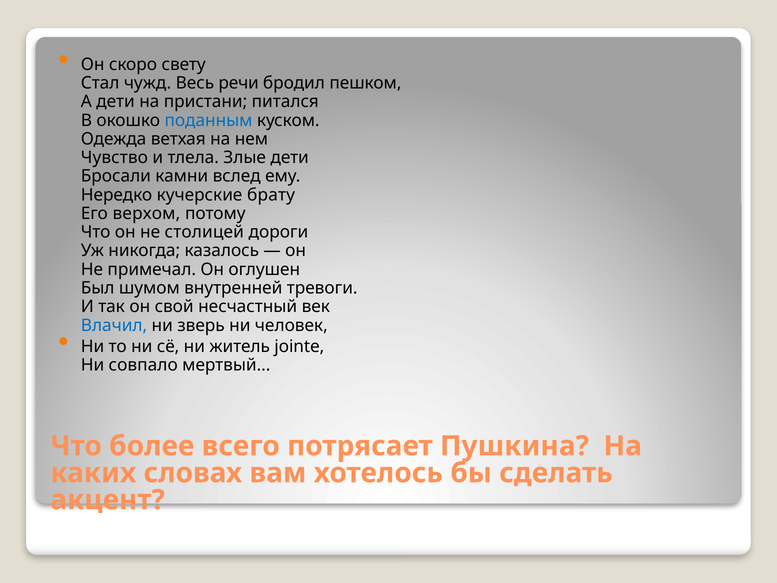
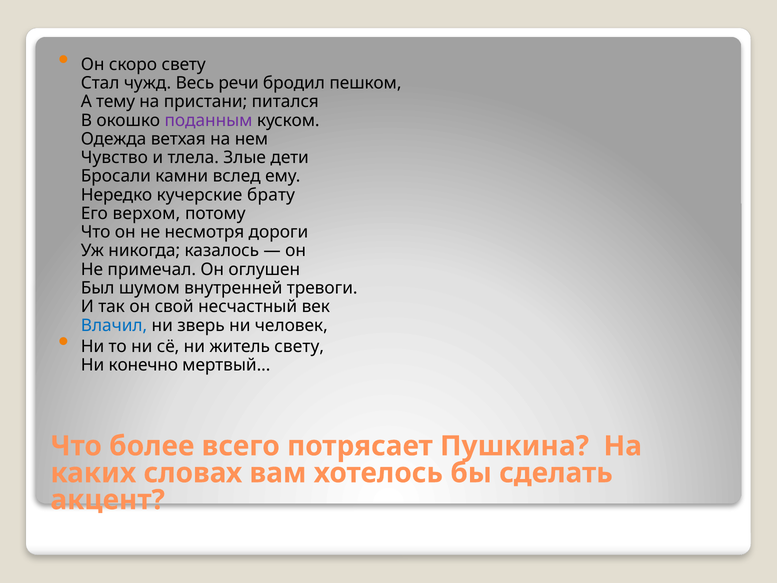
А дети: дети -> тему (116, 102)
поданным colour: blue -> purple (208, 120)
столицей: столицей -> несмотря (204, 232)
житель jointe: jointe -> свету (299, 346)
совпало: совпало -> конечно (143, 365)
